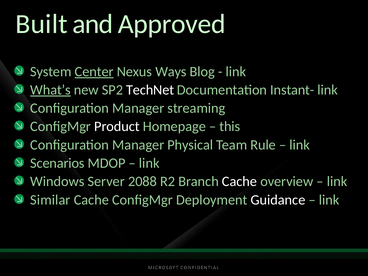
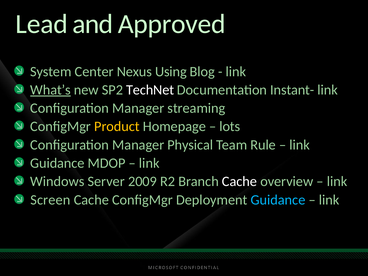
Built: Built -> Lead (42, 24)
Center underline: present -> none (94, 72)
Ways: Ways -> Using (171, 72)
Product colour: white -> yellow (117, 127)
this: this -> lots (230, 127)
Scenarios: Scenarios -> Guidance (57, 163)
2088: 2088 -> 2009 (142, 182)
Similar: Similar -> Screen (50, 200)
Guidance colour: white -> light blue (278, 200)
